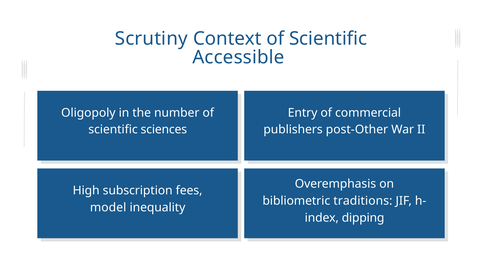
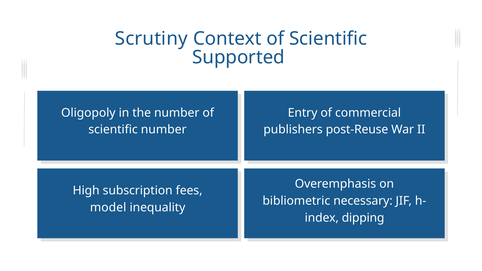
Accessible: Accessible -> Supported (239, 57)
scientific sciences: sciences -> number (164, 130)
post-Other: post-Other -> post-Reuse (357, 130)
traditions: traditions -> necessary (363, 201)
